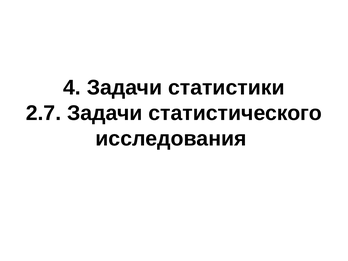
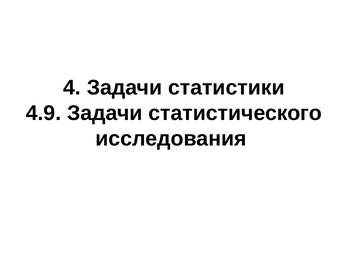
2.7: 2.7 -> 4.9 (43, 113)
